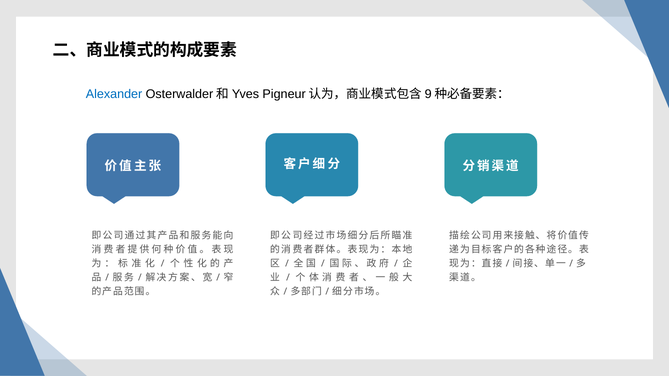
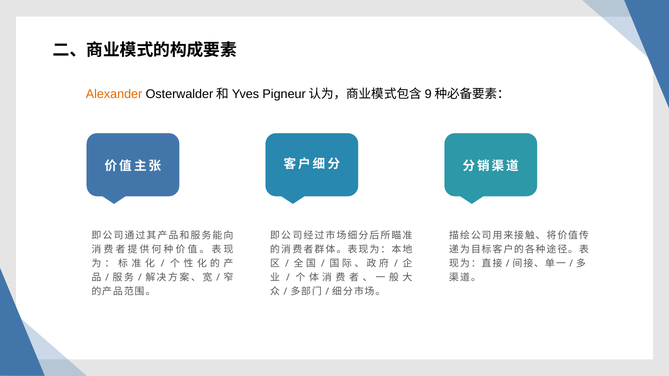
Alexander colour: blue -> orange (114, 94)
